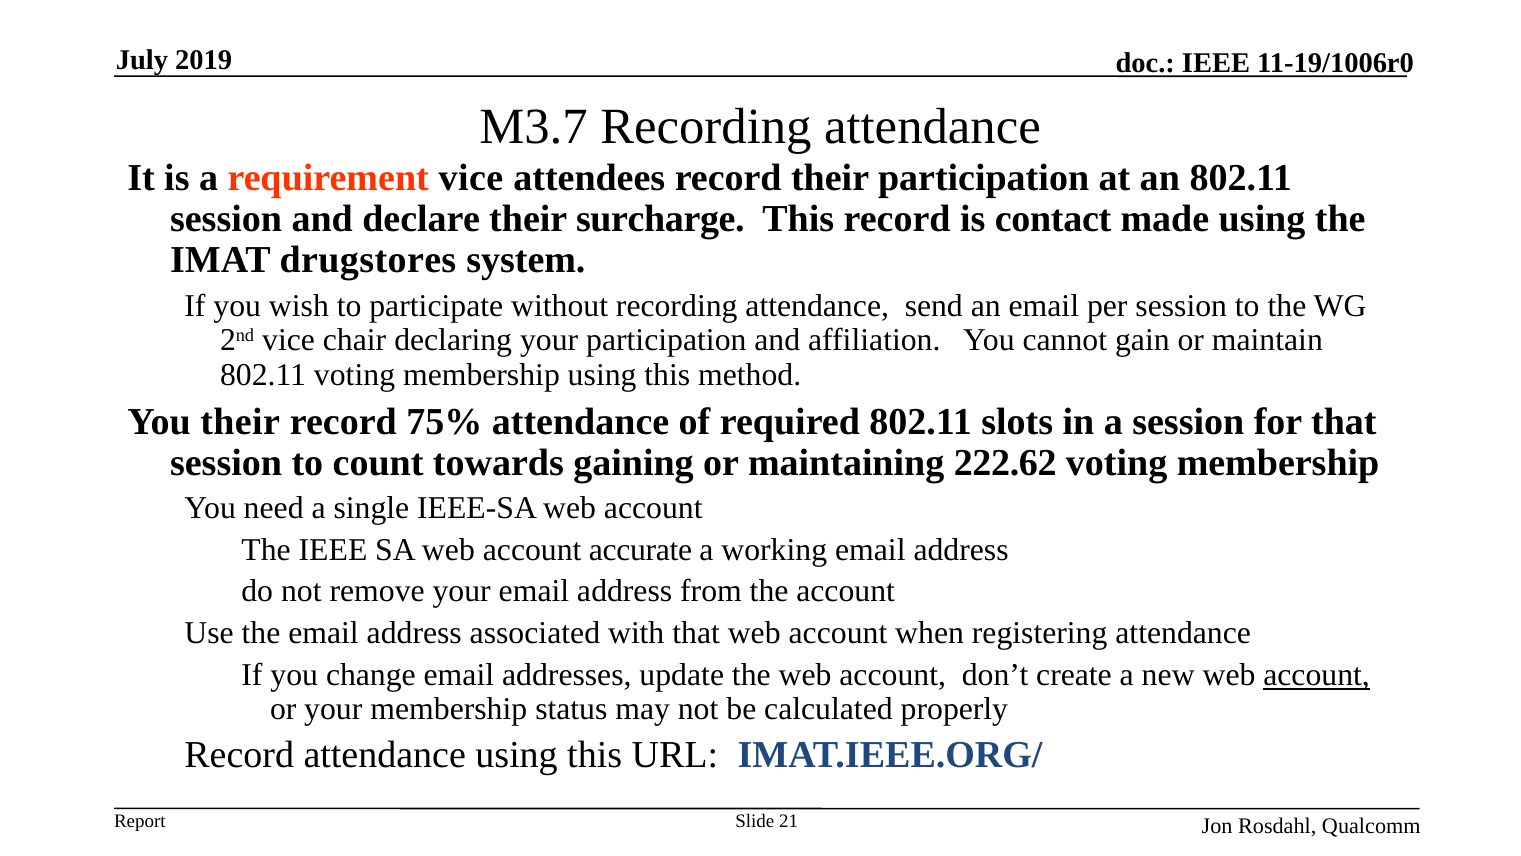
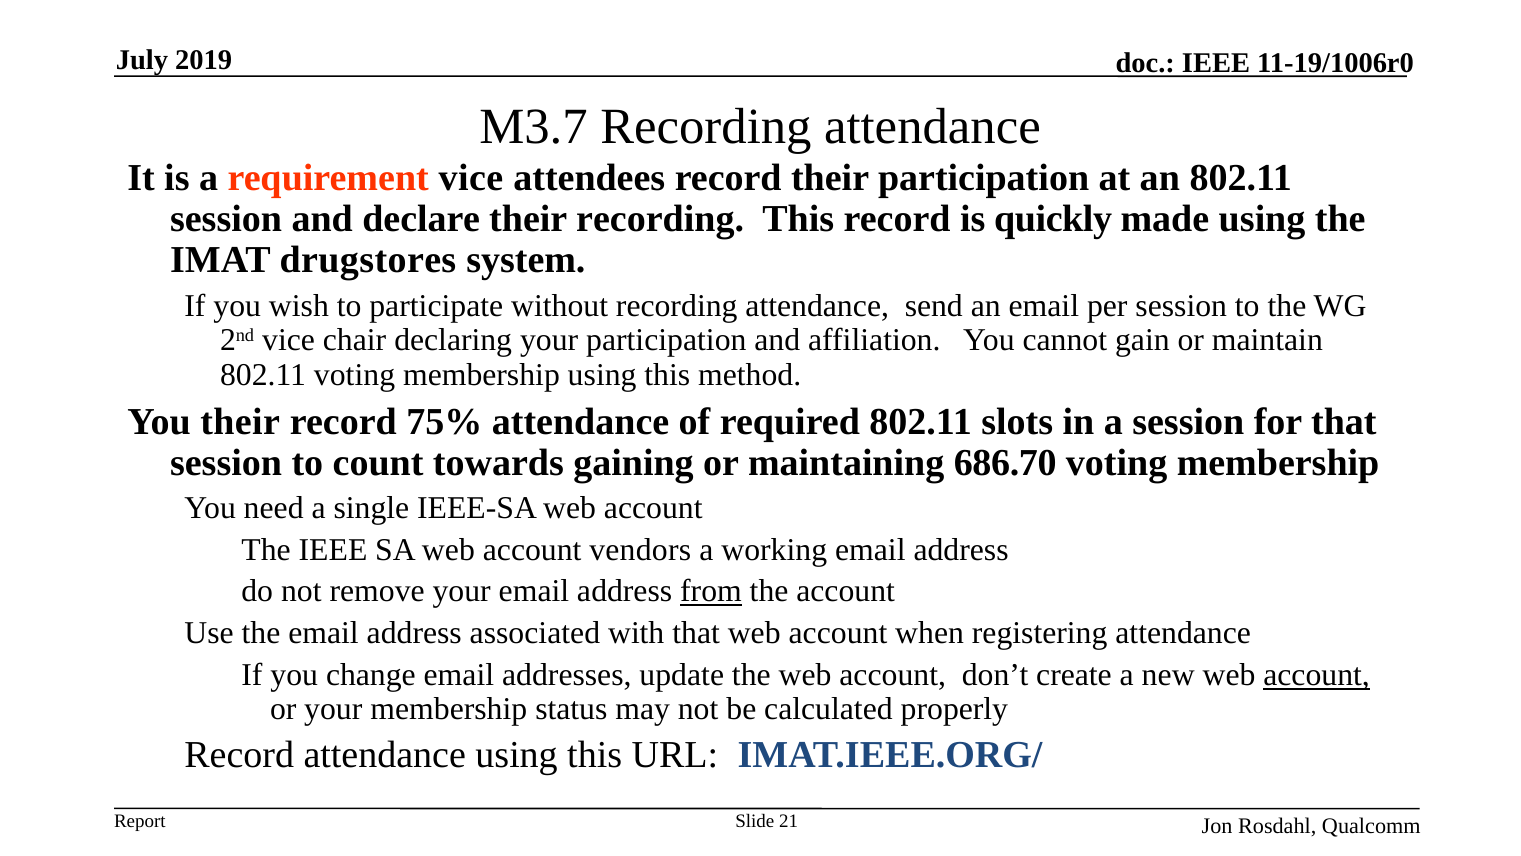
their surcharge: surcharge -> recording (660, 219)
contact: contact -> quickly (1053, 219)
222.62: 222.62 -> 686.70 (1005, 463)
accurate: accurate -> vendors (640, 550)
from underline: none -> present (711, 591)
